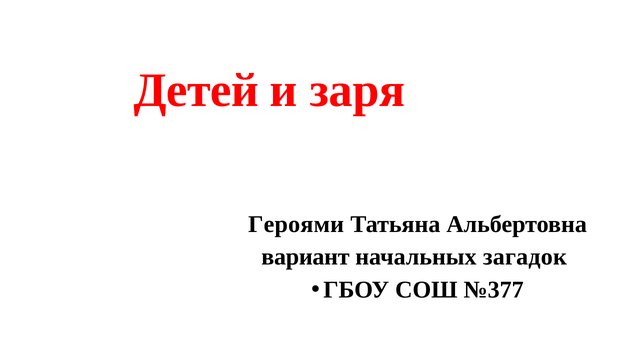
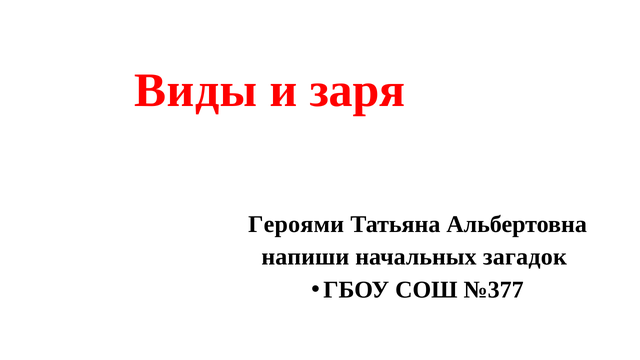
Детей: Детей -> Виды (196, 90)
вариант: вариант -> напиши (305, 257)
